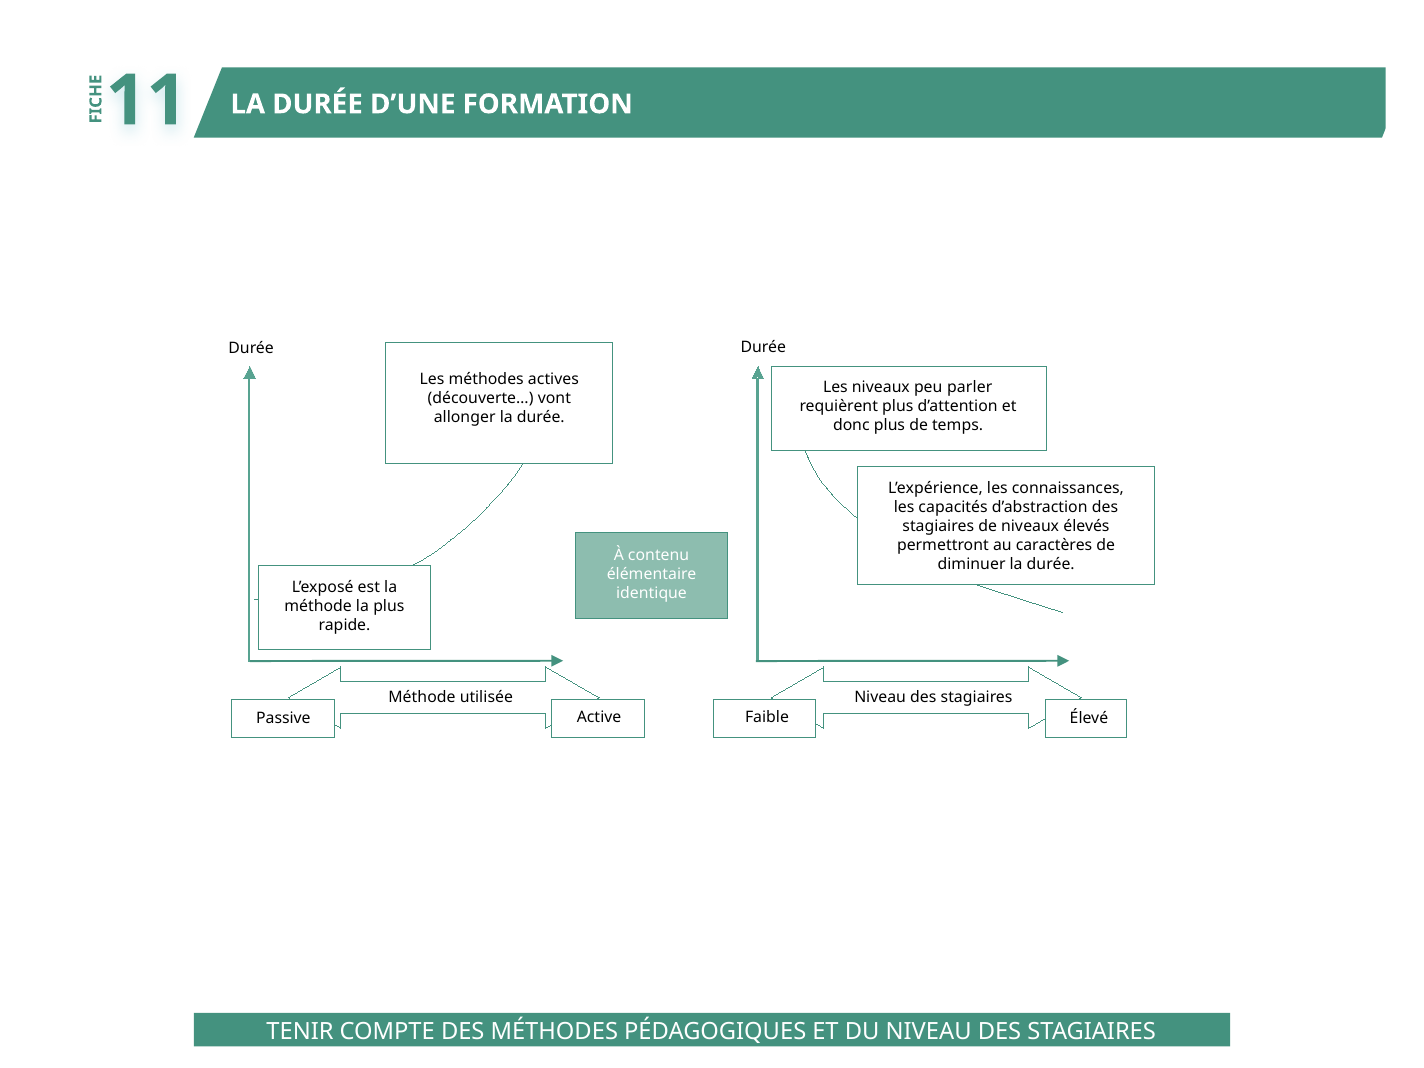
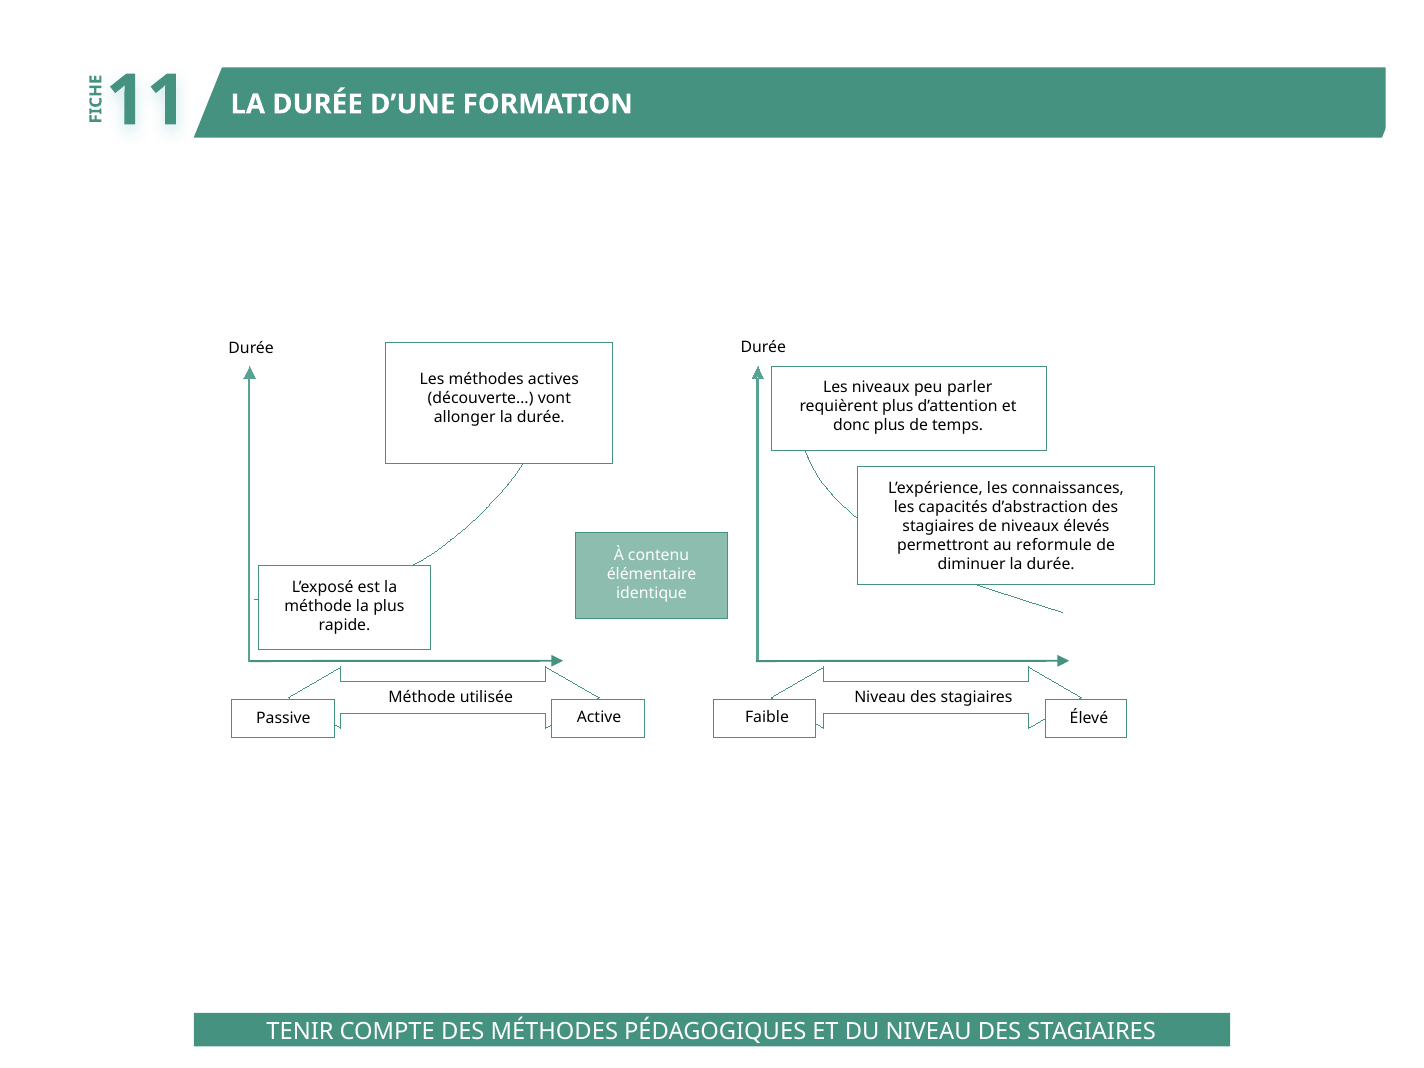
caractères: caractères -> reformule (1054, 545)
